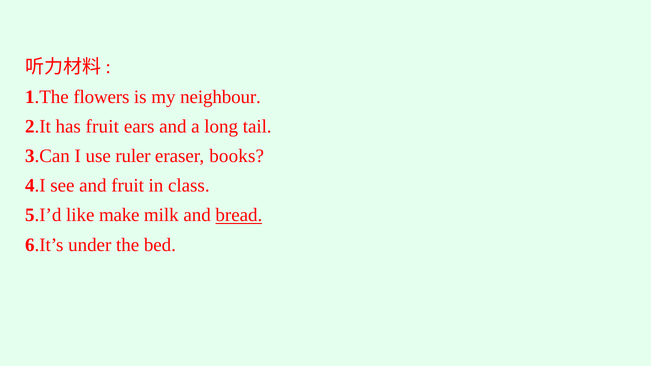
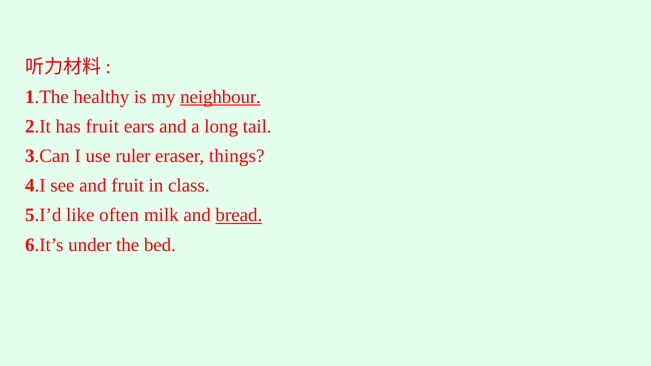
flowers: flowers -> healthy (101, 97)
neighbour underline: none -> present (221, 97)
books: books -> things (237, 156)
make: make -> often (119, 215)
